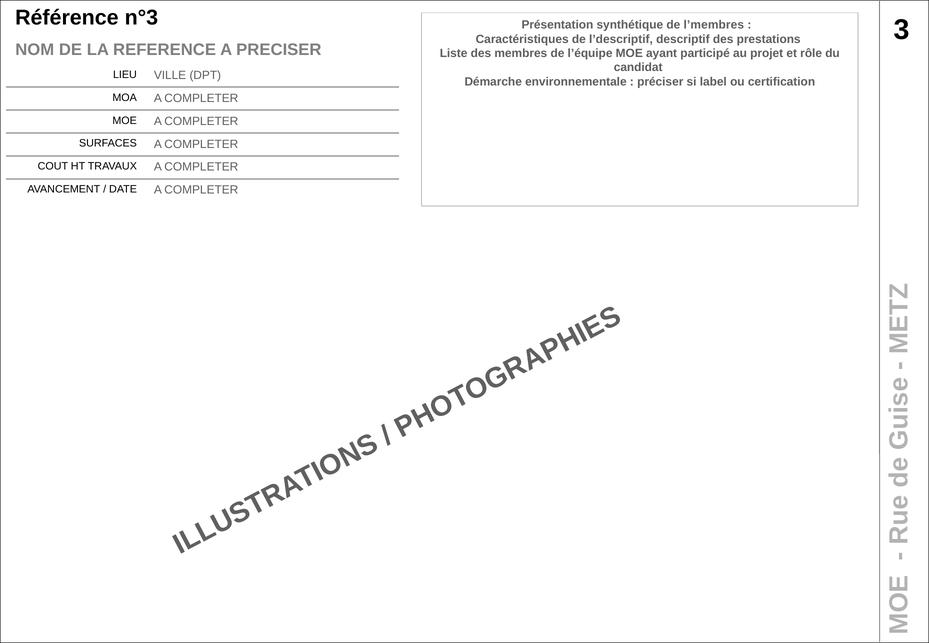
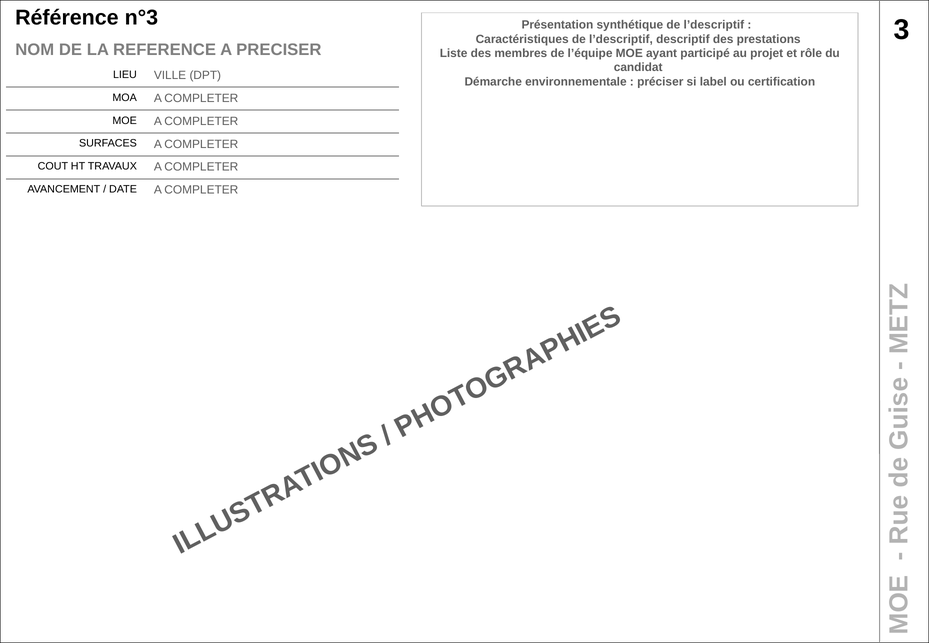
synthétique de l’membres: l’membres -> l’descriptif (714, 25)
